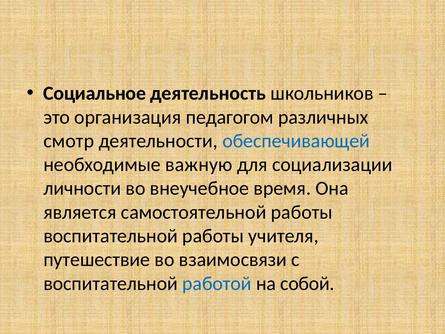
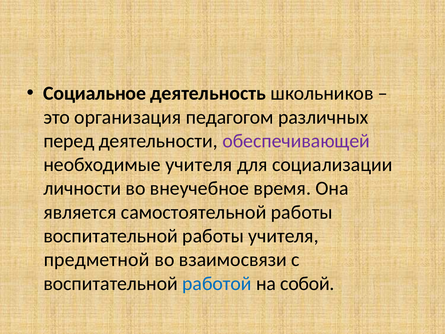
смотр: смотр -> перед (69, 141)
обеспечивающей colour: blue -> purple (296, 141)
необходимые важную: важную -> учителя (199, 165)
путешествие: путешествие -> предметной (97, 260)
